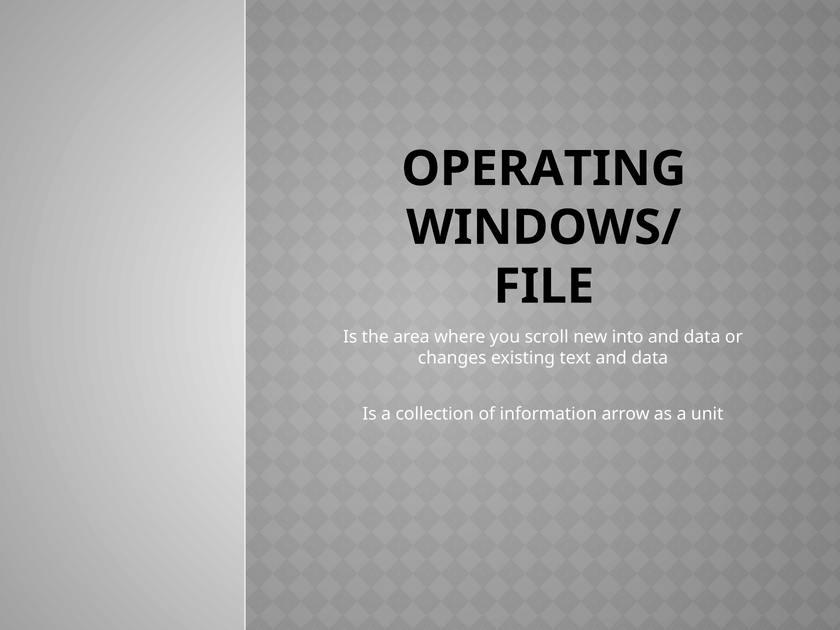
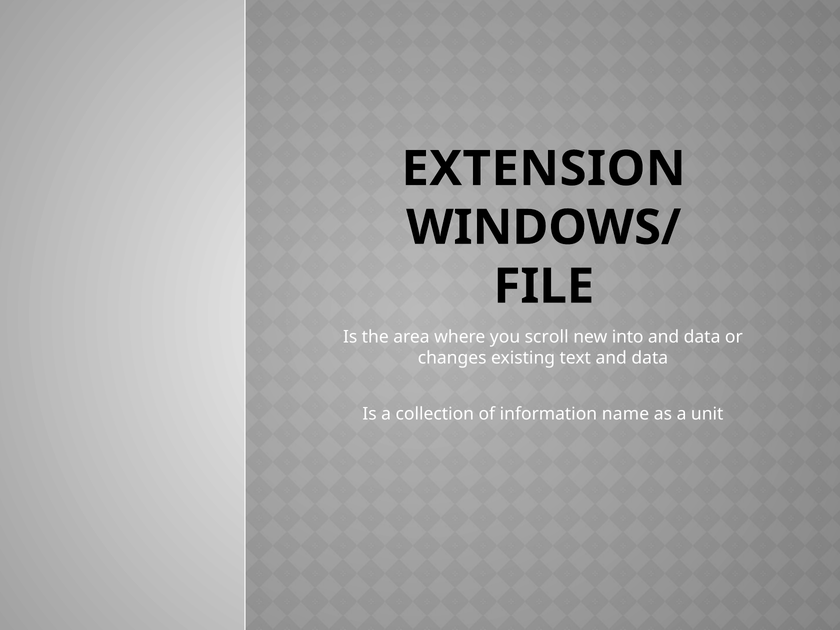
OPERATING: OPERATING -> EXTENSION (544, 169)
arrow: arrow -> name (625, 414)
